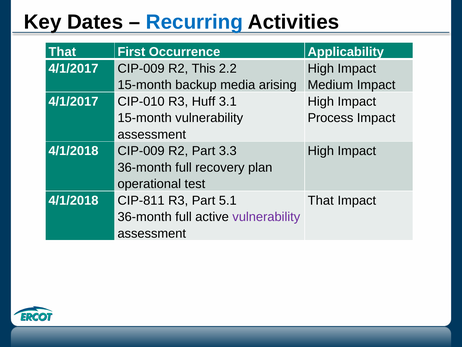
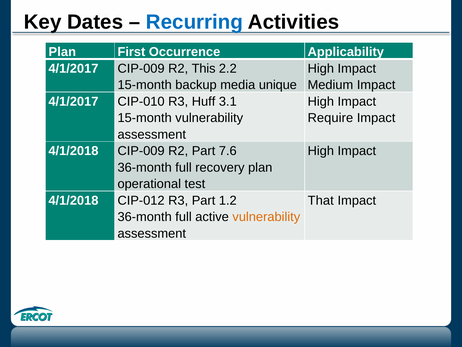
That: That -> Plan (62, 52)
arising: arising -> unique (278, 85)
Process: Process -> Require (330, 118)
3.3: 3.3 -> 7.6 (228, 151)
CIP-811: CIP-811 -> CIP-012 (141, 200)
5.1: 5.1 -> 1.2 (228, 200)
vulnerability colour: purple -> orange (266, 217)
